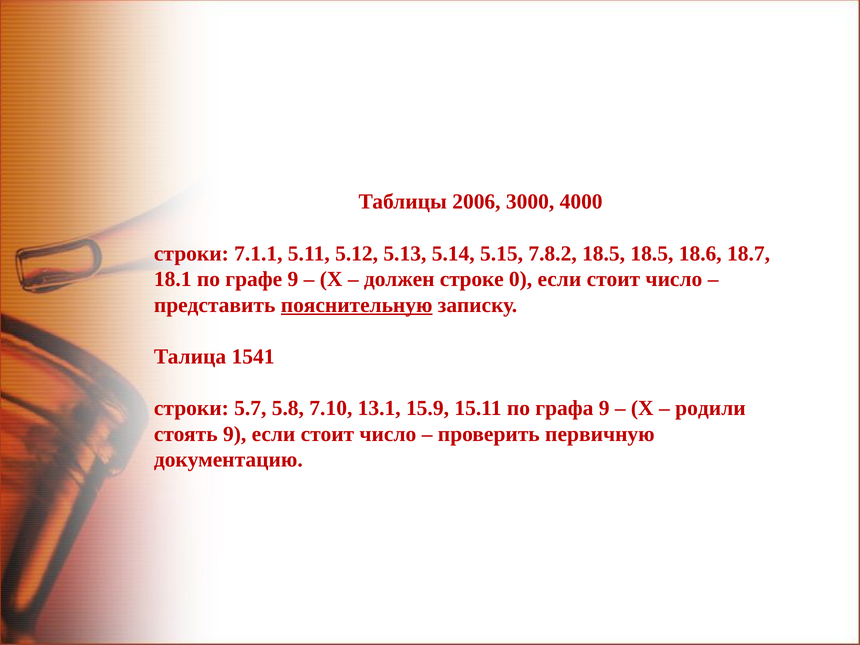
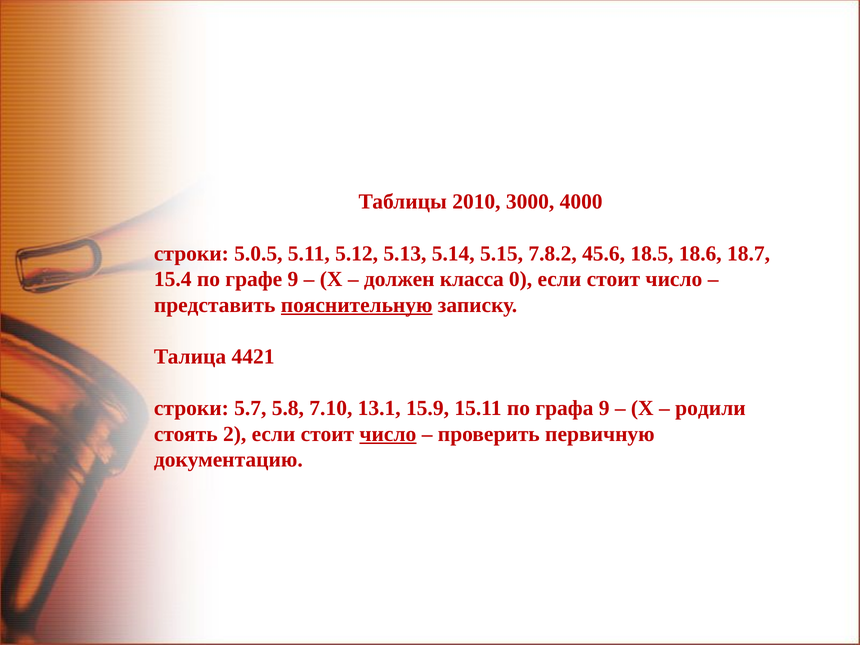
2006: 2006 -> 2010 (476, 202)
7.1.1: 7.1.1 -> 5.0.5 (258, 253)
7.8.2 18.5: 18.5 -> 45.6 (604, 253)
18.1: 18.1 -> 15.4 (173, 279)
строке: строке -> класса (472, 279)
1541: 1541 -> 4421 (253, 357)
стоять 9: 9 -> 2 (235, 434)
число underline: none -> present (388, 434)
